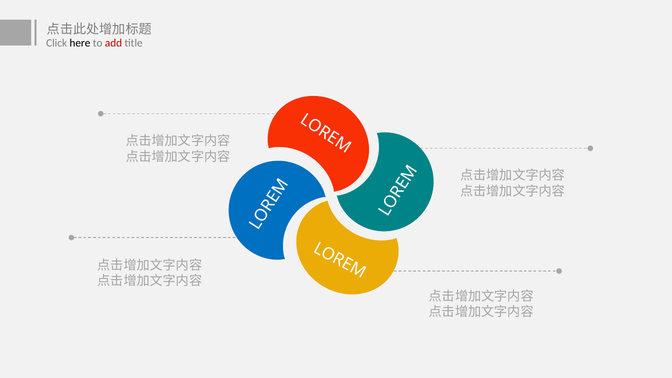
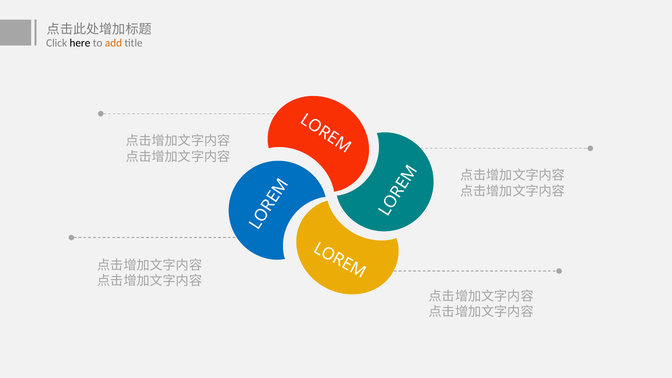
add colour: red -> orange (114, 43)
